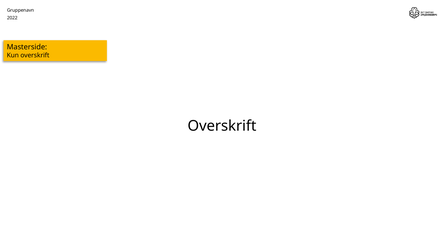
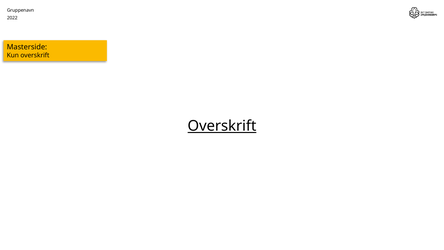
Overskrift underline: none -> present (222, 126)
